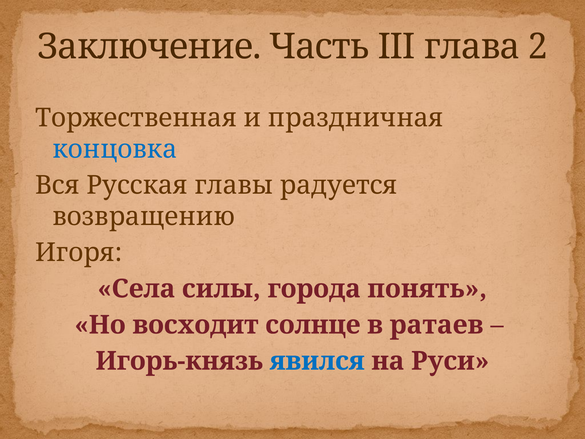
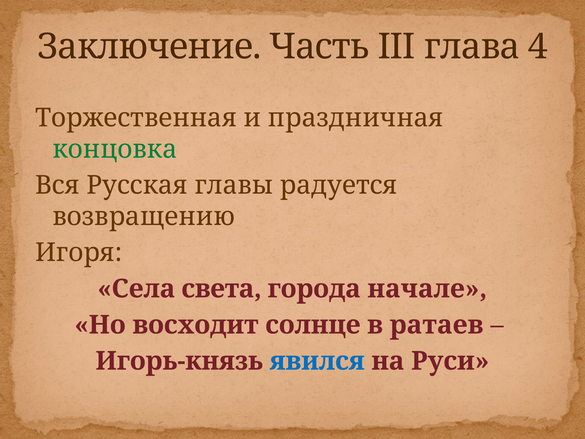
2: 2 -> 4 (538, 47)
концовка colour: blue -> green (115, 149)
силы: силы -> света (222, 289)
понять: понять -> начале (427, 289)
